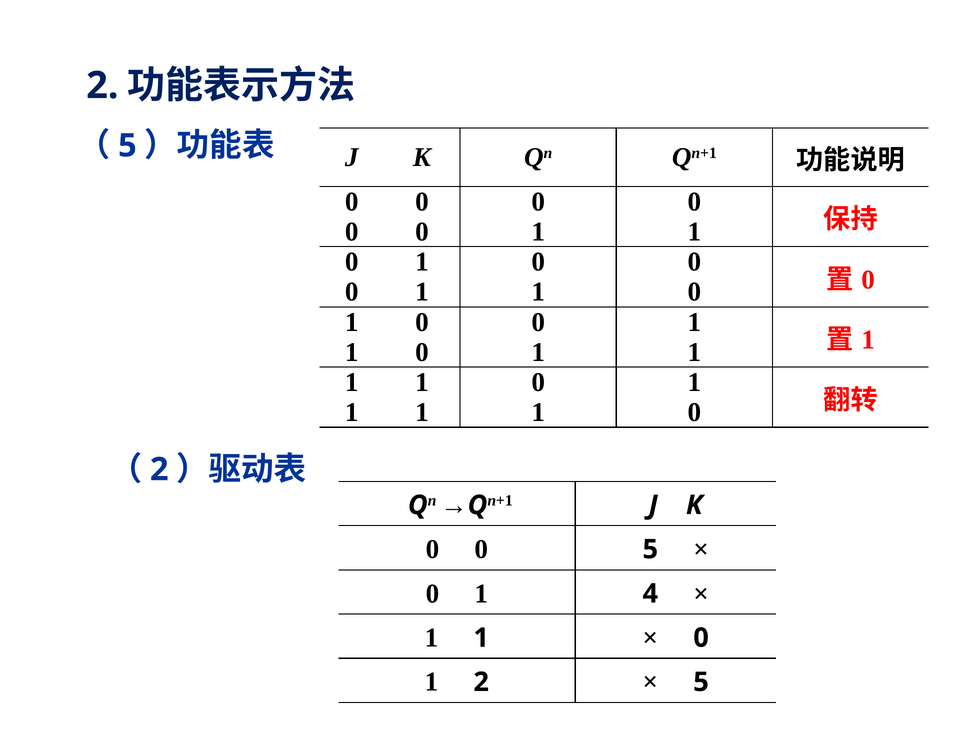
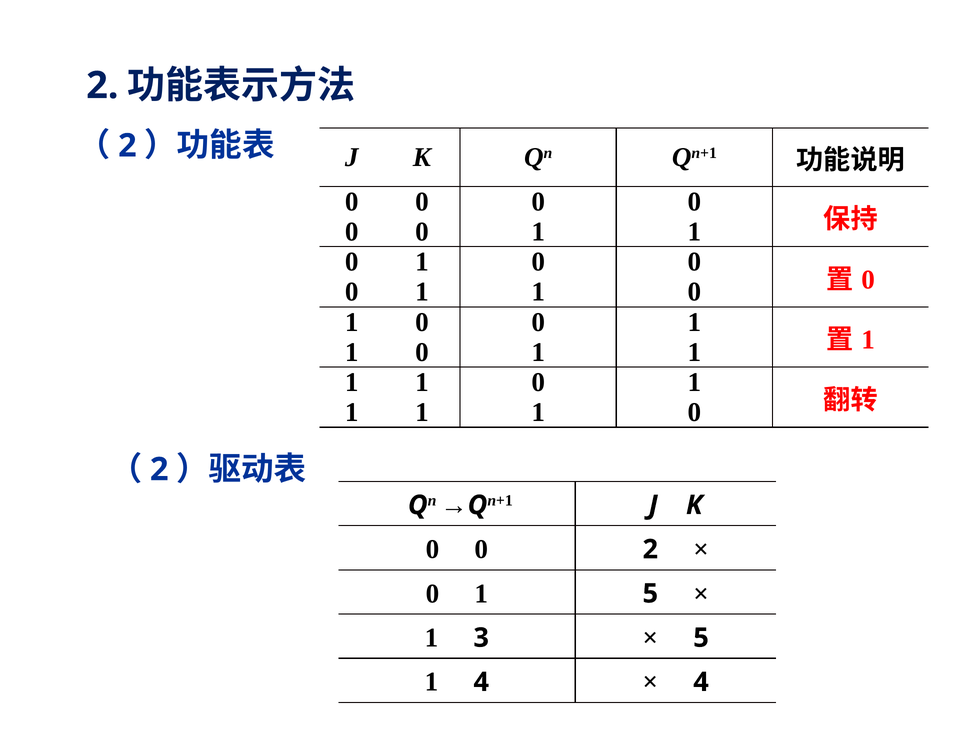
5: 5 -> 2 (127, 146)
0 5: 5 -> 2 (650, 549)
1 4: 4 -> 5 (650, 594)
1: 1 -> 3 (481, 638)
0: 0 -> 5 (701, 638)
1 2: 2 -> 4 (481, 682)
5: 5 -> 4 (701, 682)
